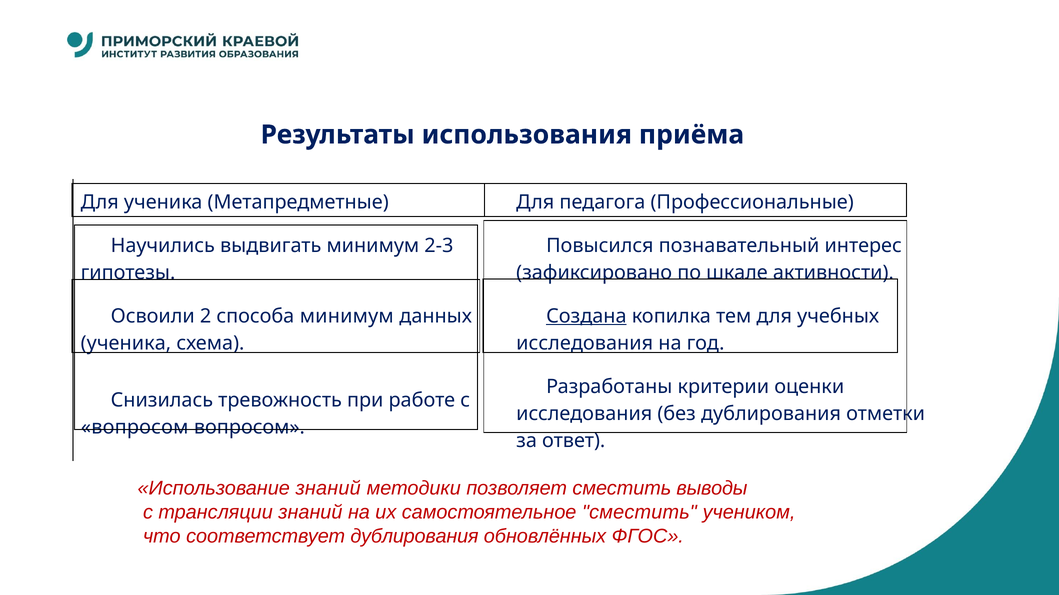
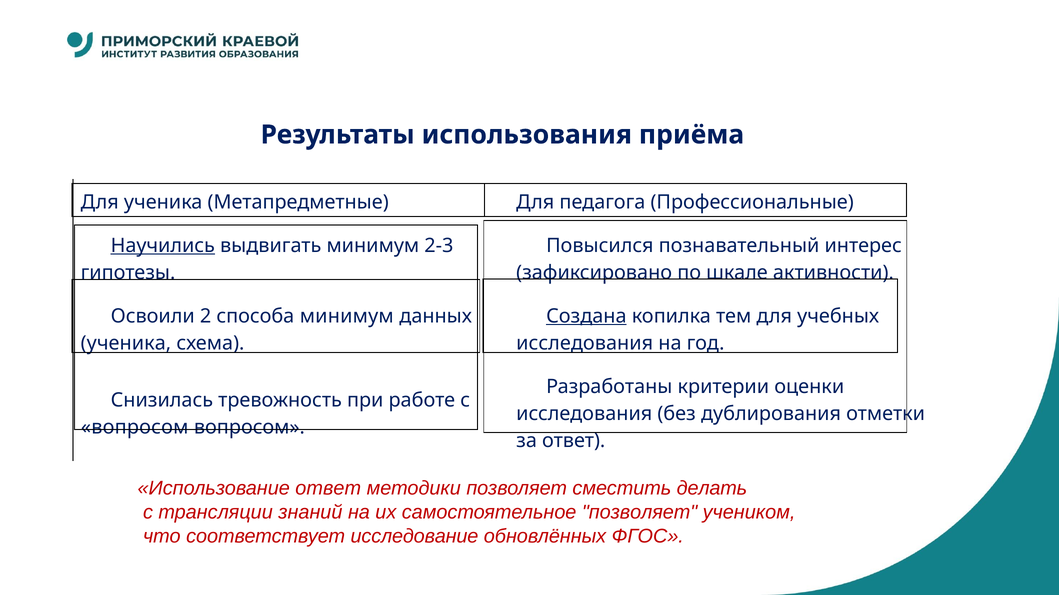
Научились underline: none -> present (163, 246)
Использование знаний: знаний -> ответ (328, 489)
выводы: выводы -> делать (712, 489)
самостоятельное сместить: сместить -> позволяет (640, 513)
соответствует дублирования: дублирования -> исследование (414, 537)
